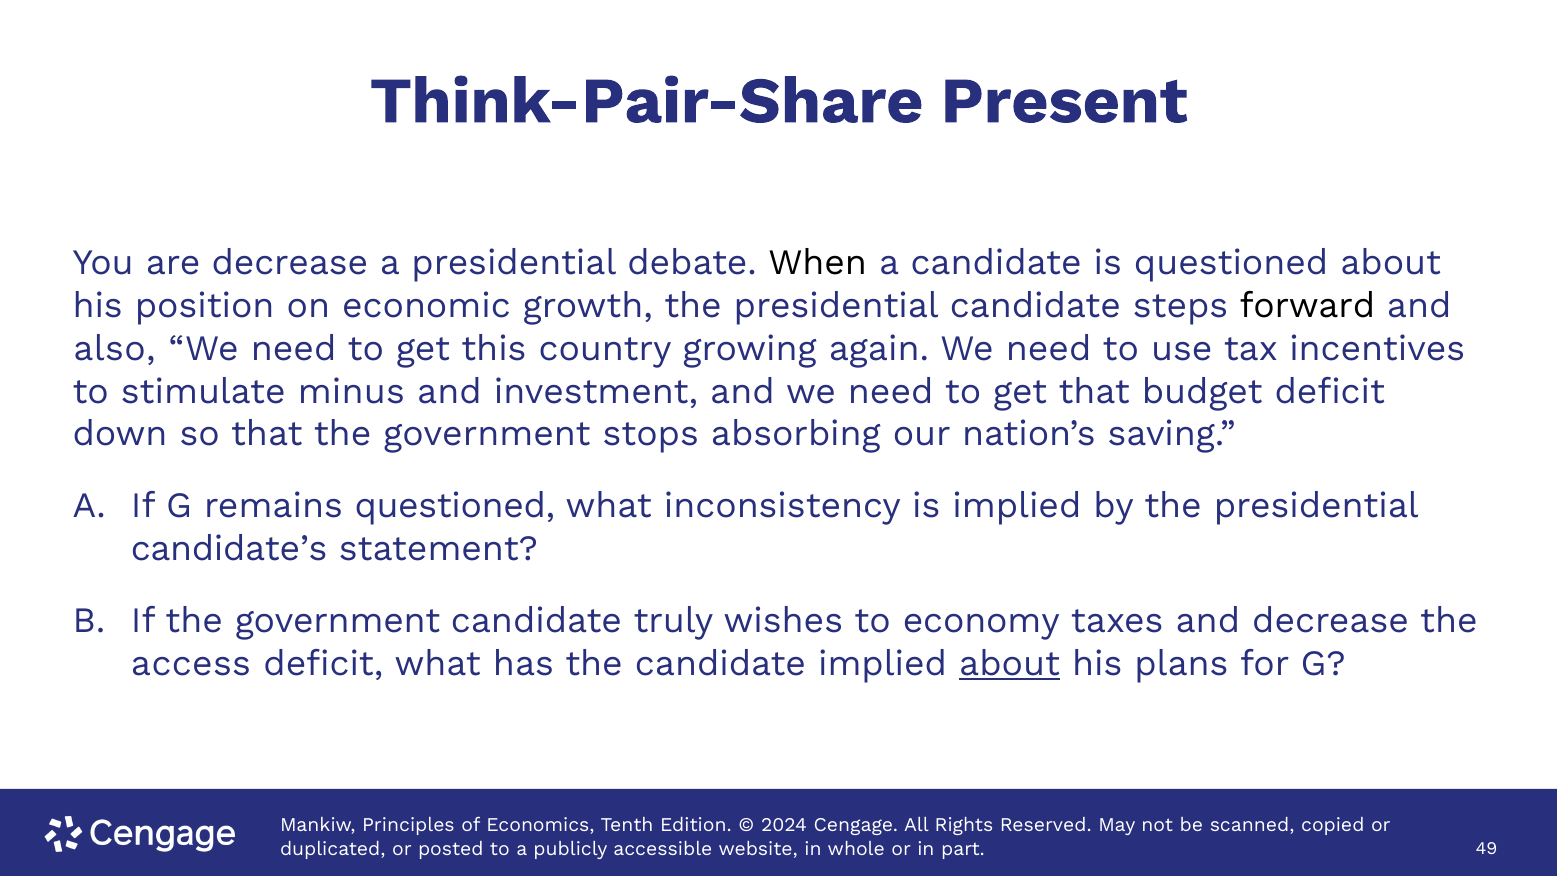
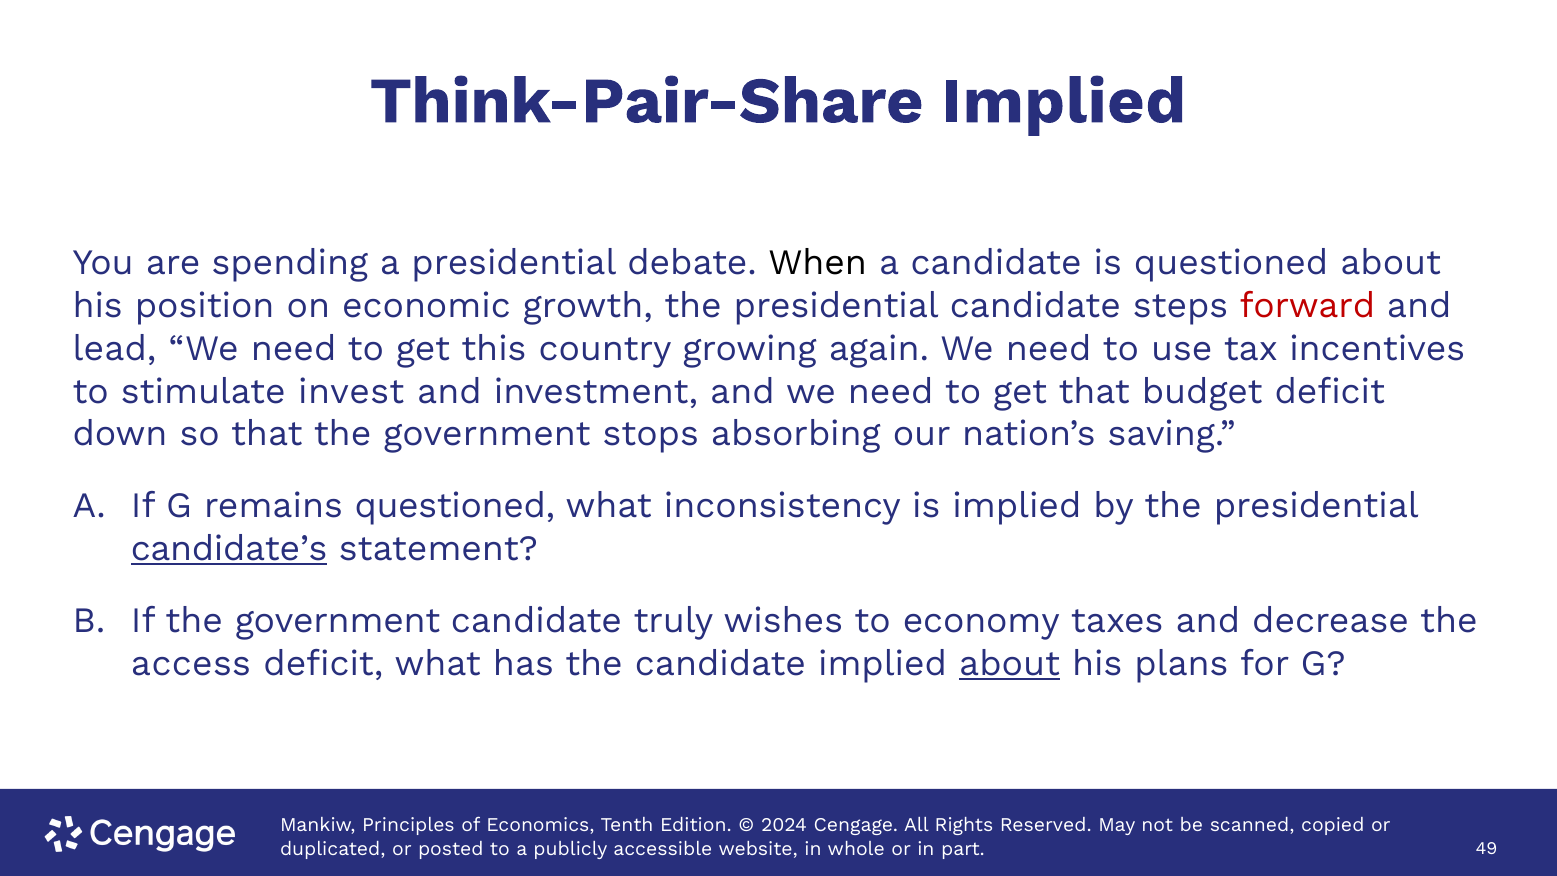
Think-Pair-Share Present: Present -> Implied (1064, 101)
are decrease: decrease -> spending (290, 263)
forward colour: black -> red (1307, 306)
also: also -> lead (115, 348)
minus: minus -> invest (351, 391)
candidate’s underline: none -> present (229, 549)
